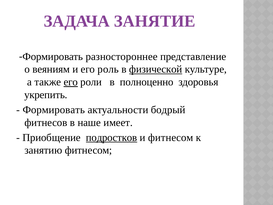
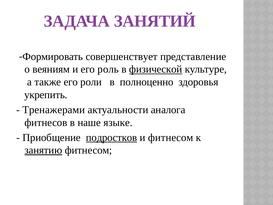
ЗАНЯТИЕ: ЗАНЯТИЕ -> ЗАНЯТИЙ (155, 21)
разностороннее: разностороннее -> совершенствует (122, 56)
его underline: present -> none (71, 82)
Формировать: Формировать -> Тренажерами (54, 110)
бодрый: бодрый -> аналога (168, 110)
имеет: имеет -> языке (118, 122)
занятию underline: none -> present (43, 150)
